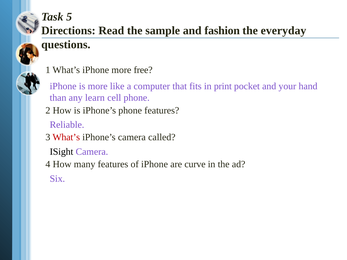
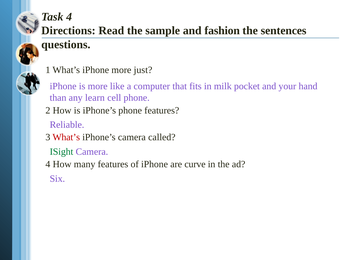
Task 5: 5 -> 4 (69, 17)
everyday: everyday -> sentences (284, 31)
free: free -> just (143, 70)
print: print -> milk (223, 86)
ISight colour: black -> green (61, 152)
